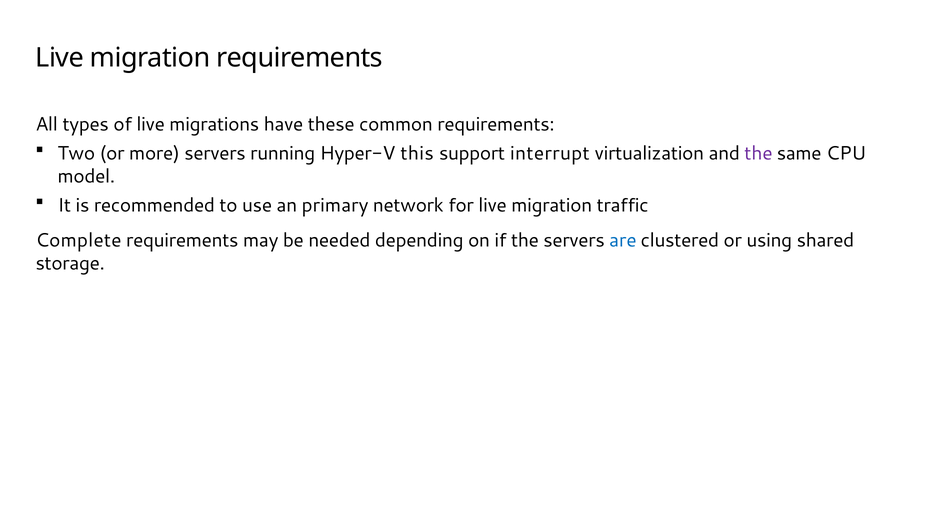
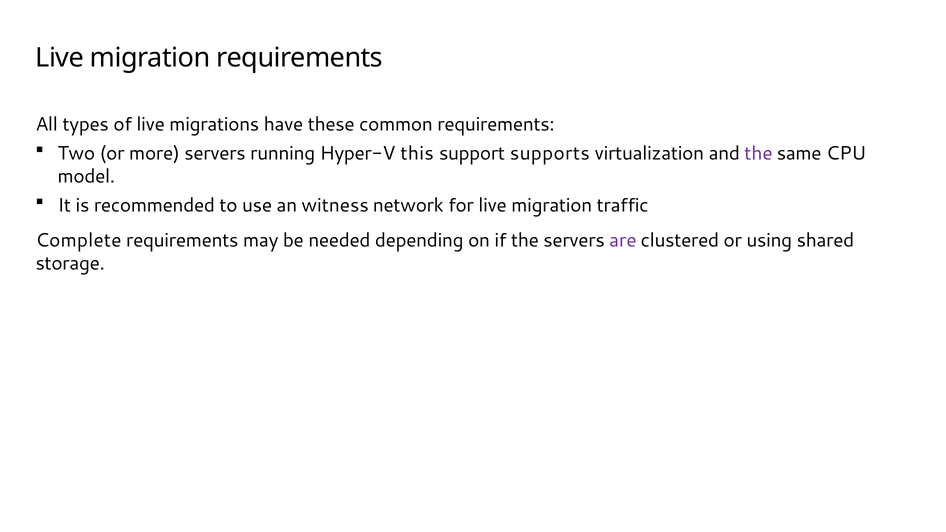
interrupt: interrupt -> supports (550, 153)
primary: primary -> witness (335, 205)
are colour: blue -> purple (623, 240)
